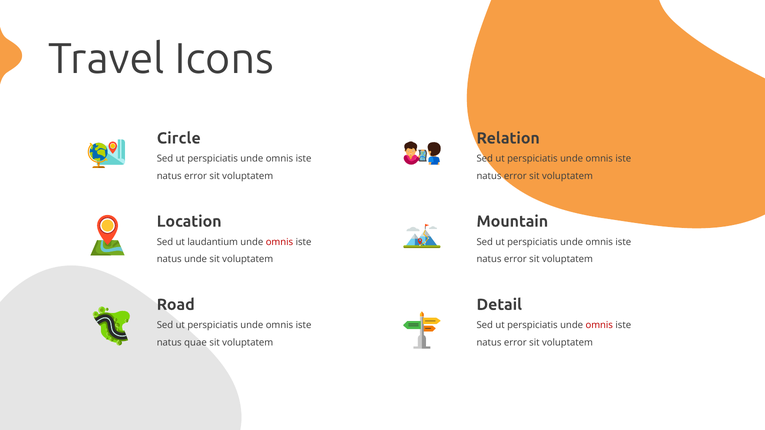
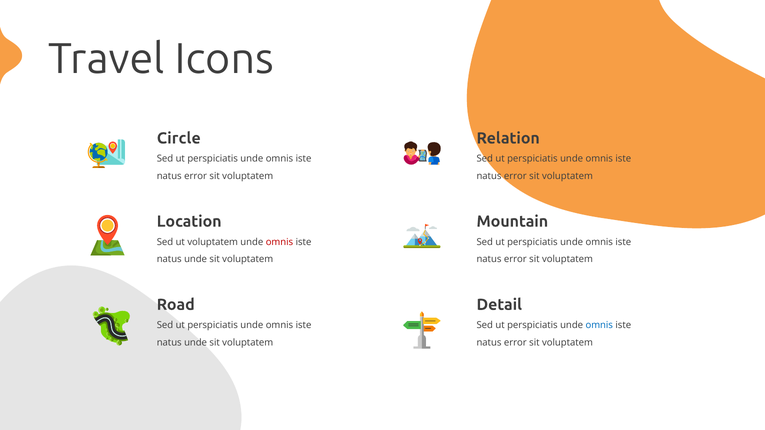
ut laudantium: laudantium -> voluptatem (213, 242)
omnis colour: red -> blue (599, 325)
quae: quae -> unde (196, 343)
